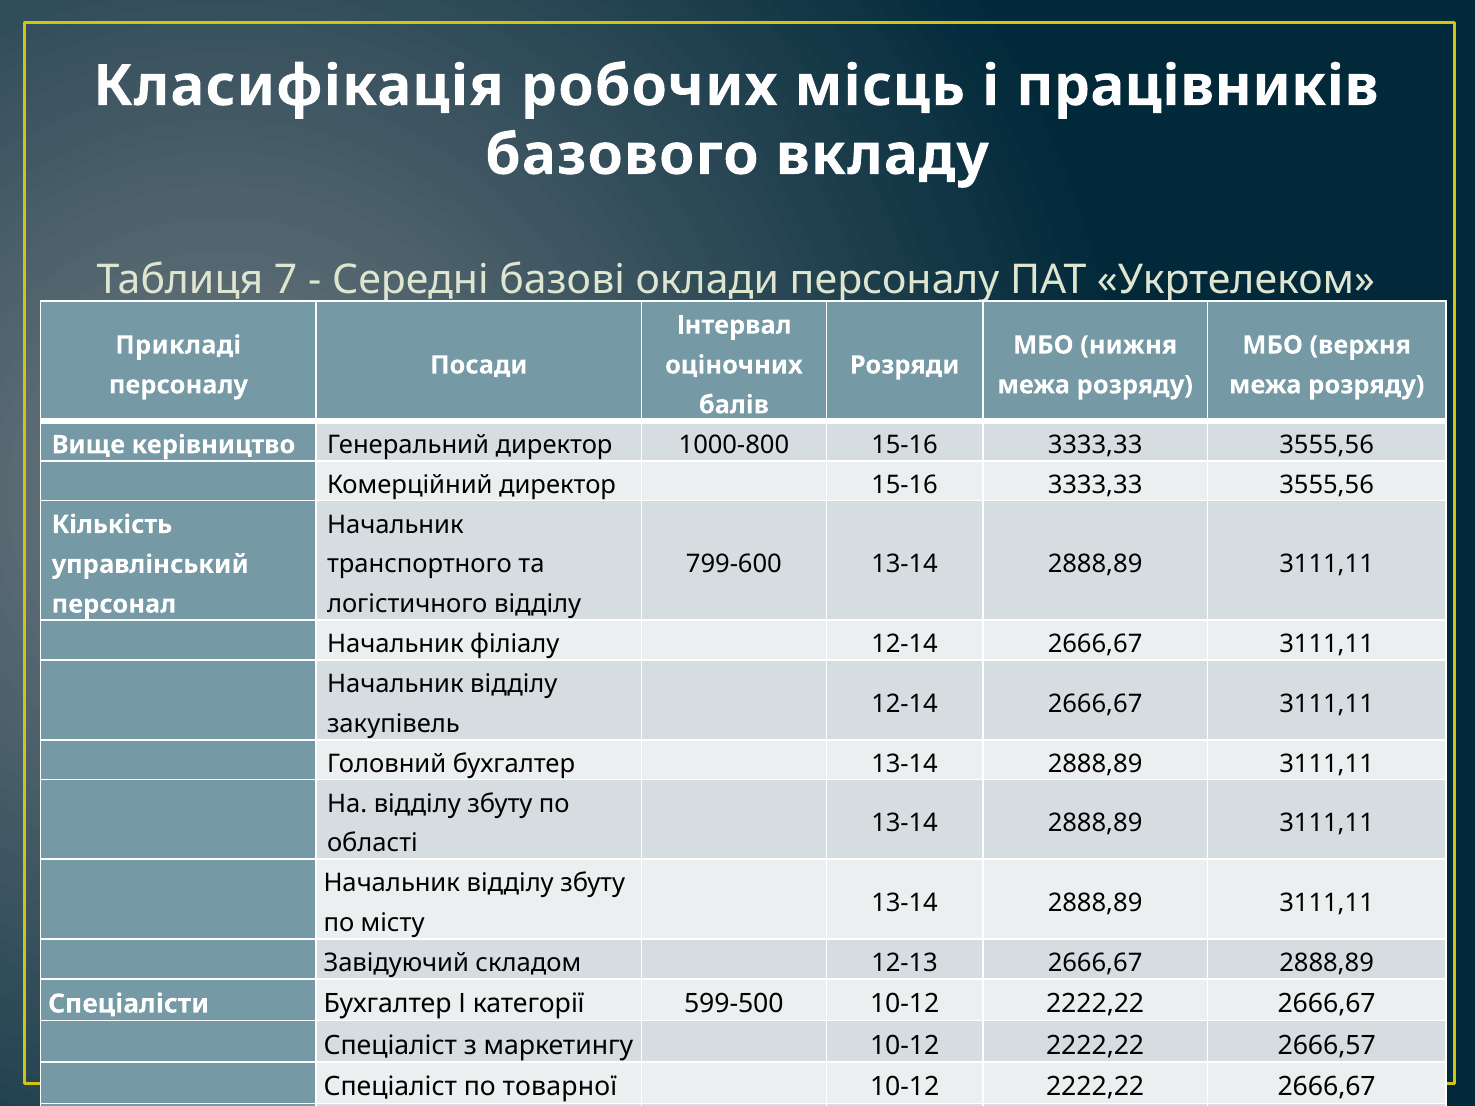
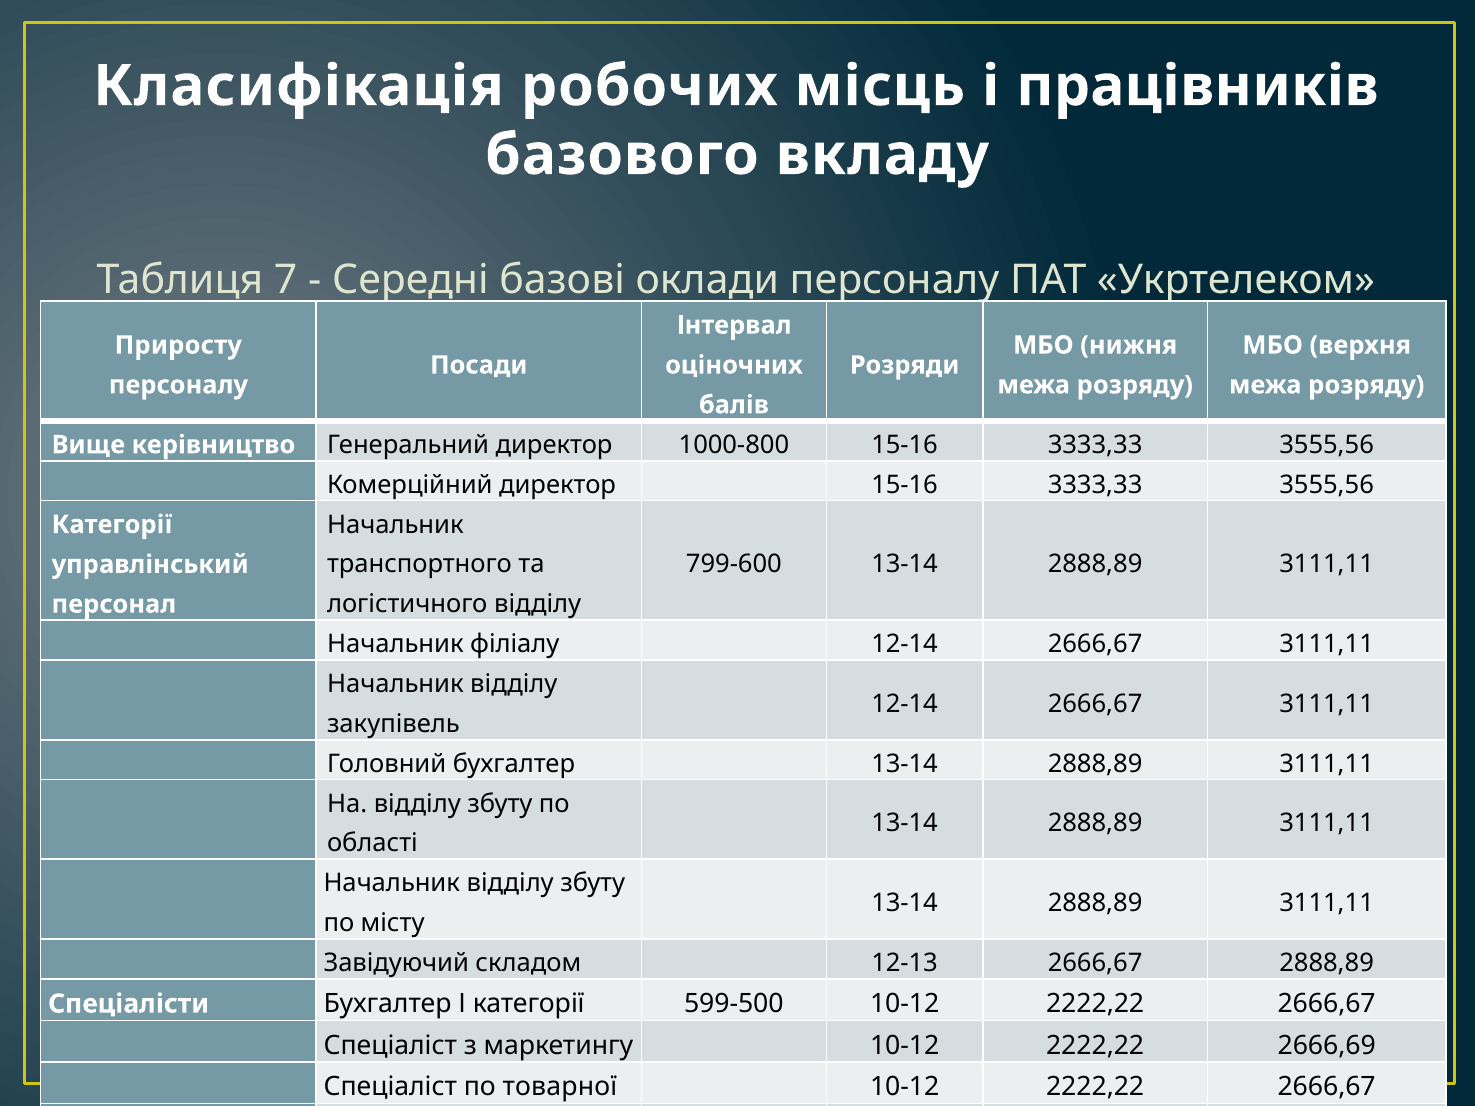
Прикладі: Прикладі -> Приросту (178, 345)
Кількість: Кількість -> Категорії (112, 525)
2666,57: 2666,57 -> 2666,69 (1327, 1046)
